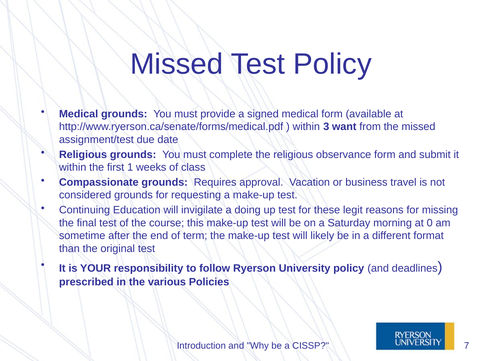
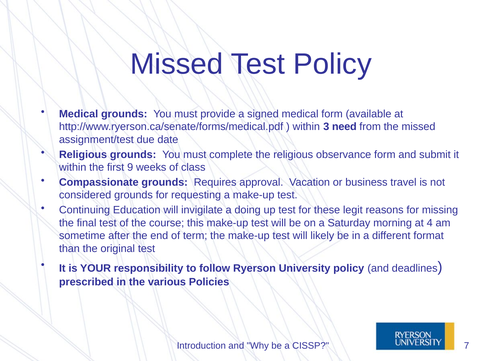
want: want -> need (344, 127)
1: 1 -> 9 (130, 168)
0: 0 -> 4 (430, 223)
